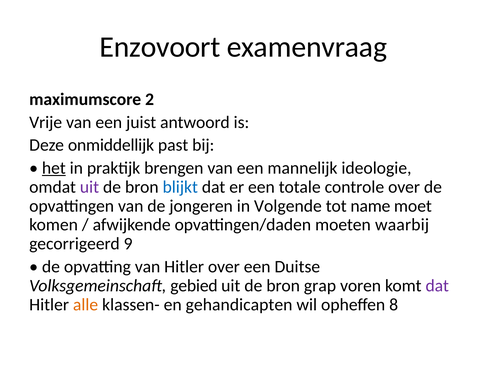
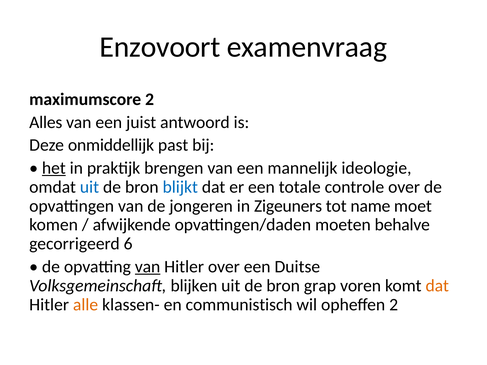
Vrije: Vrije -> Alles (46, 122)
uit colour: purple -> blue (89, 187)
Volgende: Volgende -> Zigeuners (288, 206)
waarbij: waarbij -> behalve (402, 225)
9: 9 -> 6 (128, 244)
van underline: none -> present (148, 267)
gebied: gebied -> blijken (194, 286)
dat colour: purple -> orange (437, 286)
gehandicapten: gehandicapten -> communistisch (239, 305)
opheffen 8: 8 -> 2 (394, 305)
